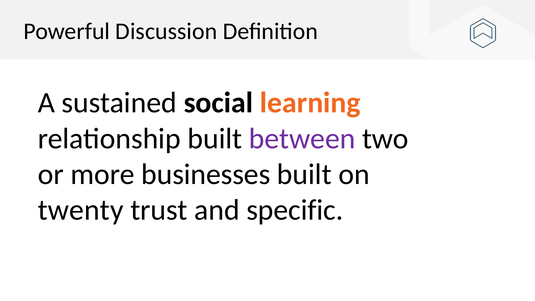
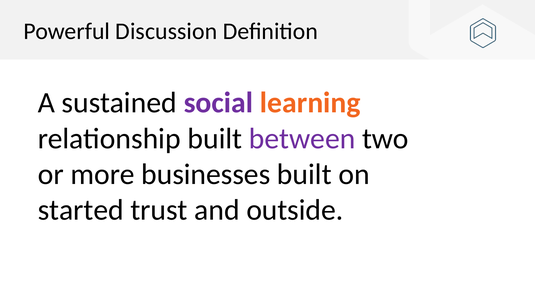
social colour: black -> purple (218, 103)
twenty: twenty -> started (81, 210)
specific: specific -> outside (295, 210)
